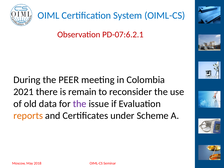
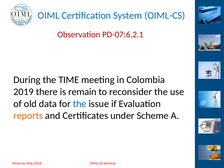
PEER: PEER -> TIME (69, 80)
2021: 2021 -> 2019 (24, 92)
the colour: purple -> blue (80, 104)
